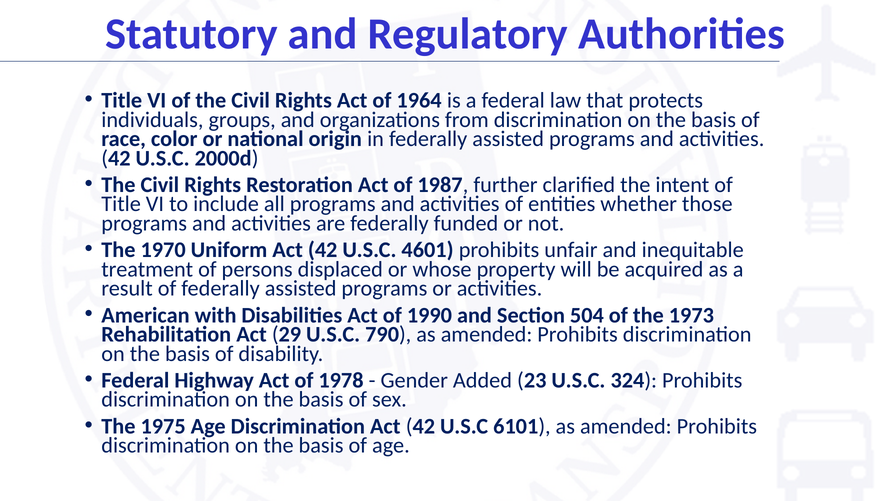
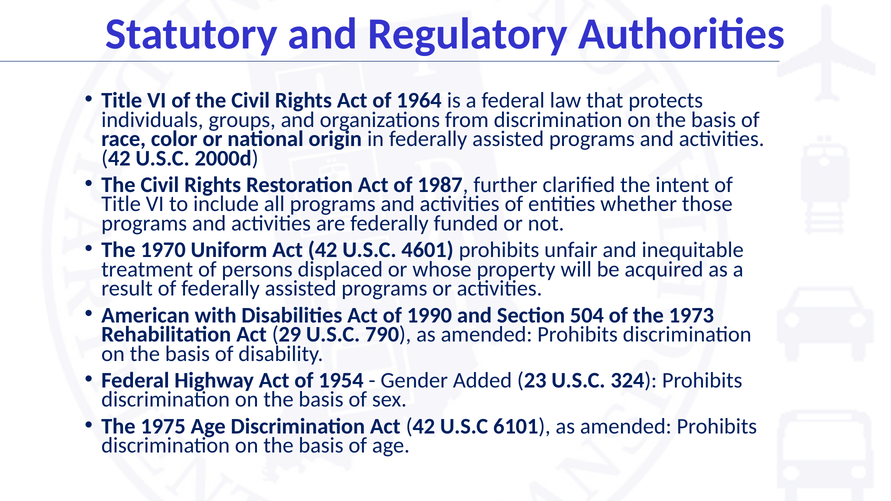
1978: 1978 -> 1954 (341, 381)
